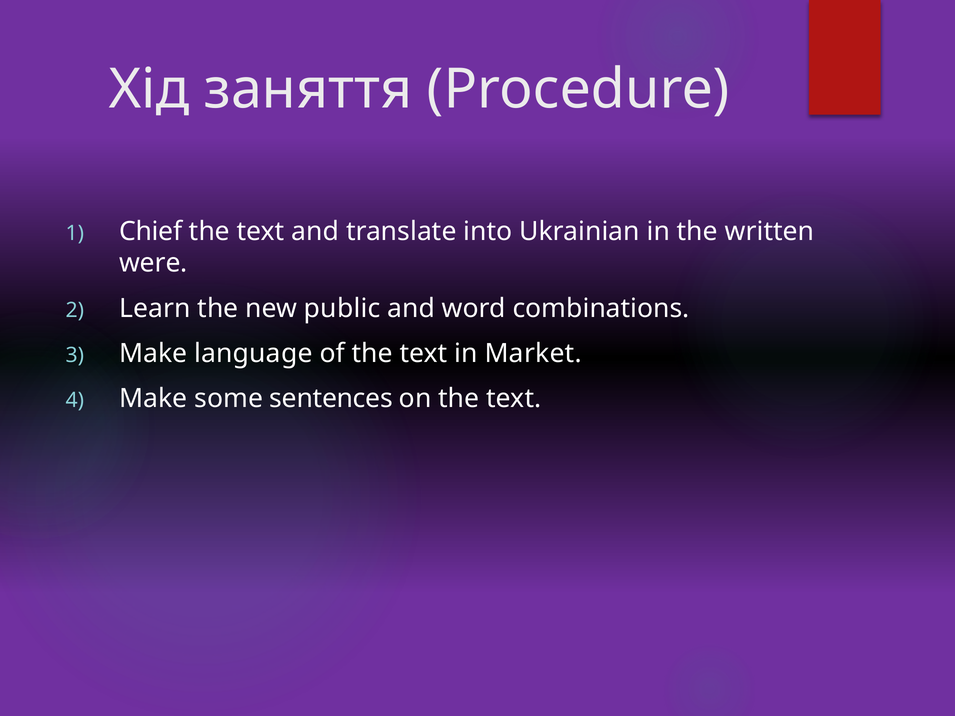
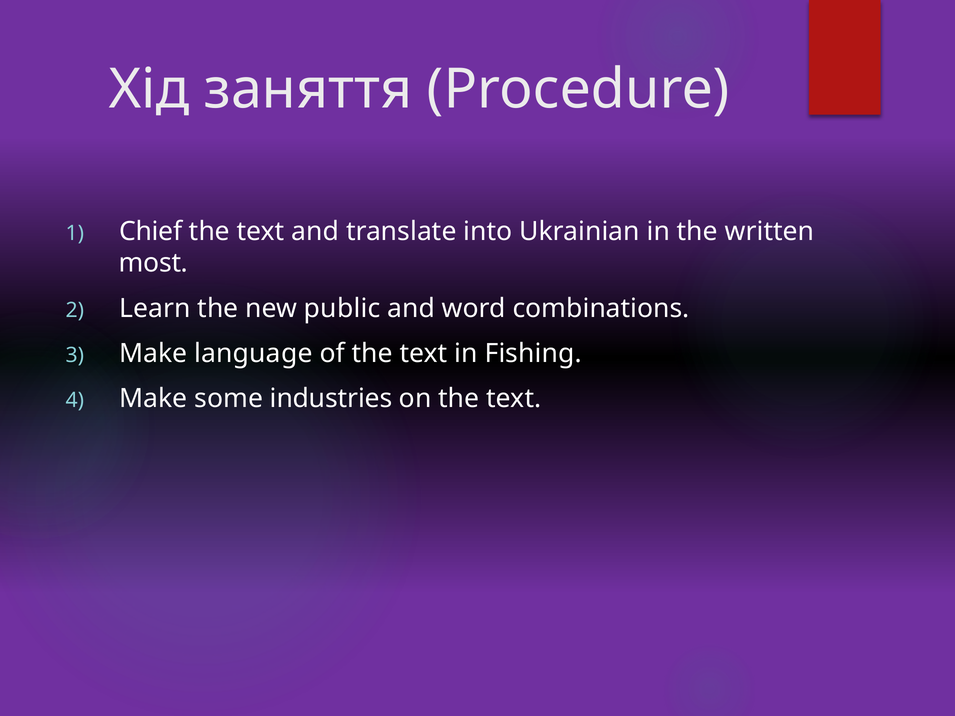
were: were -> most (153, 263)
Market: Market -> Fishing (533, 354)
sentences: sentences -> industries (331, 399)
